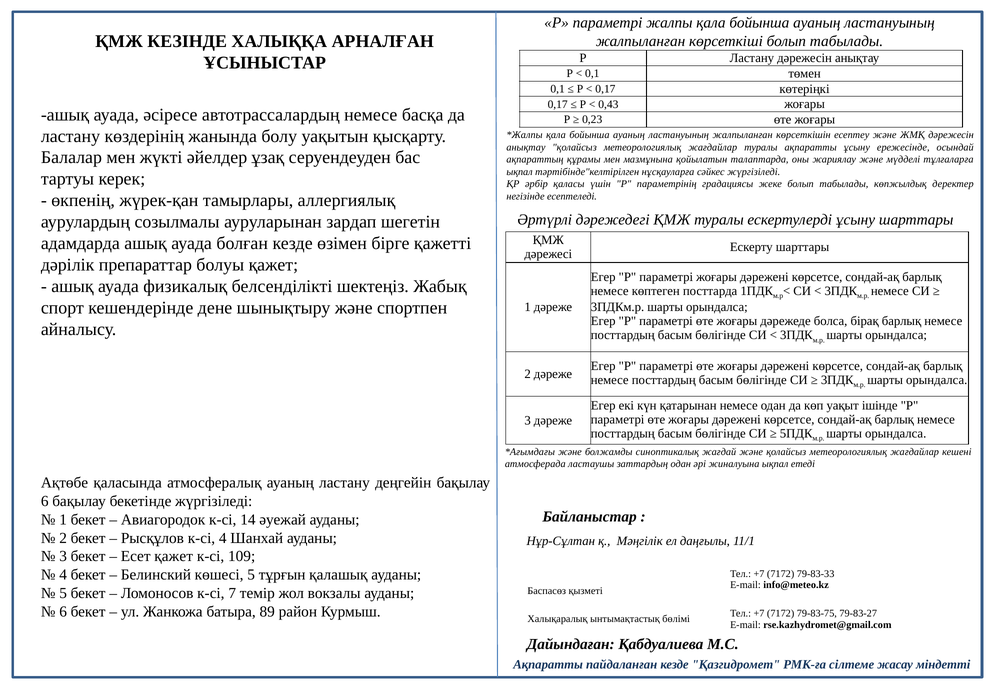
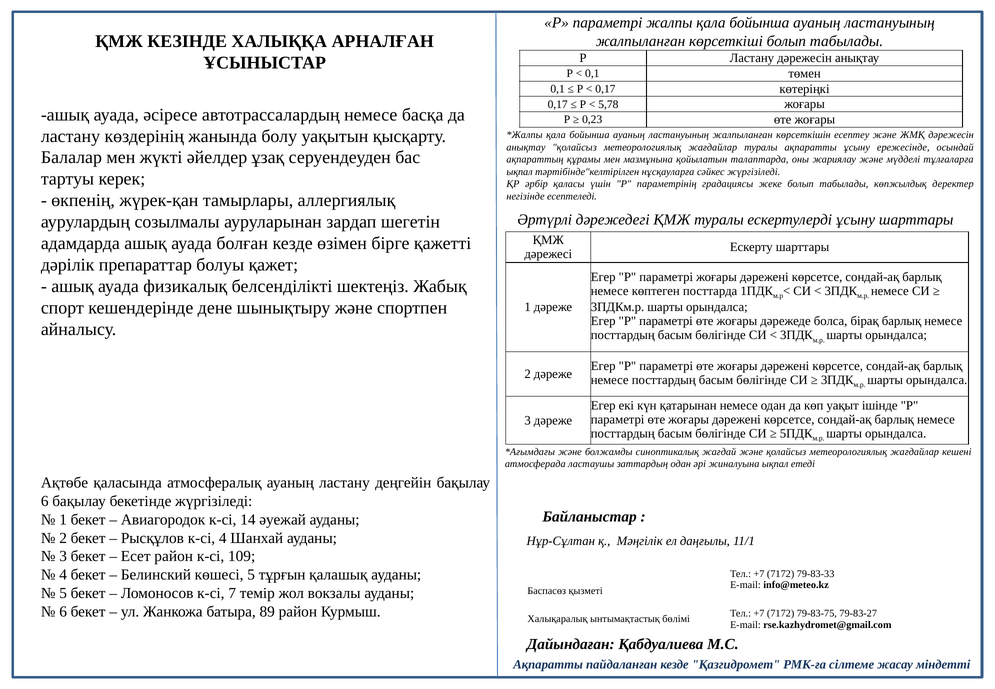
0,43: 0,43 -> 5,78 (608, 104)
Есет қажет: қажет -> район (174, 556)
